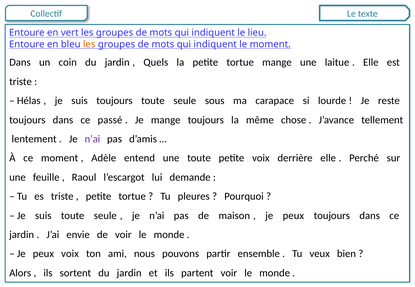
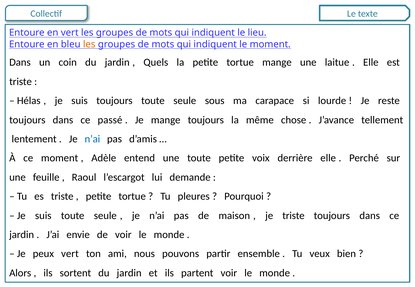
n’ai colour: purple -> blue (92, 139)
peux: peux -> triste (294, 216)
peux voix: voix -> vert (70, 254)
